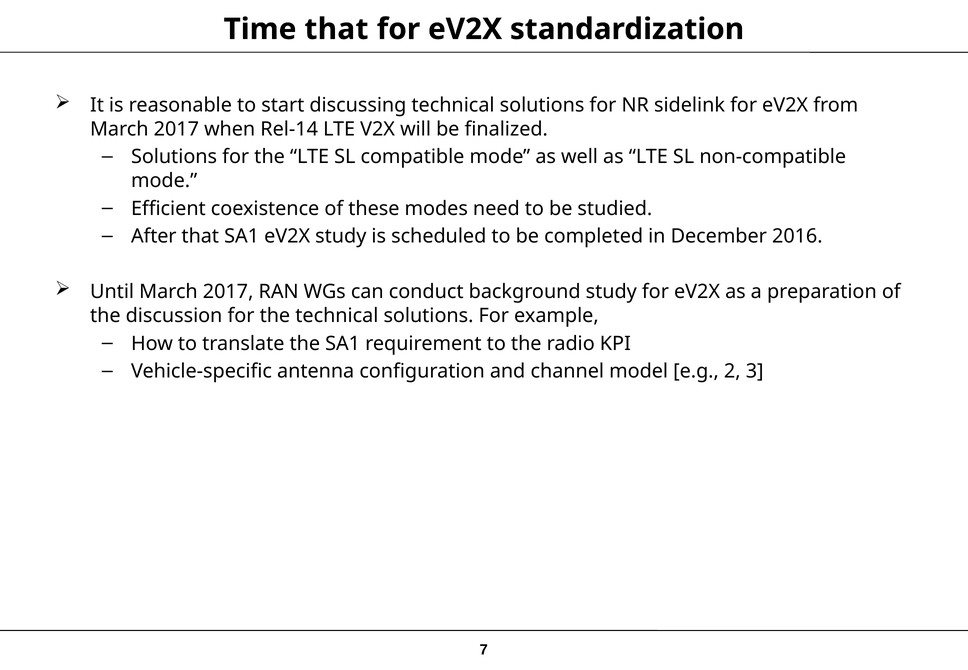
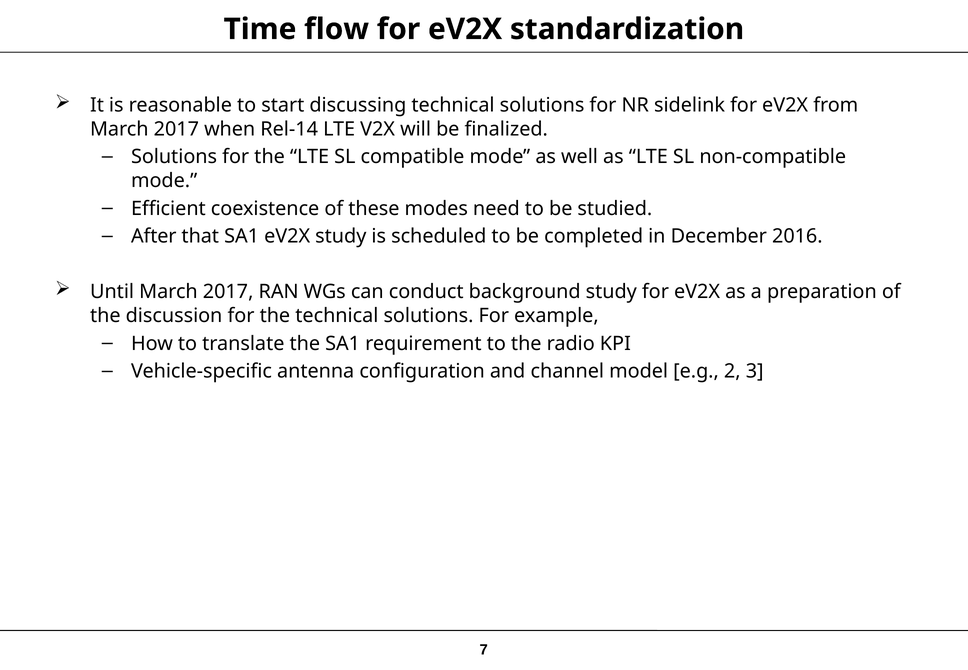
Time that: that -> flow (337, 29)
